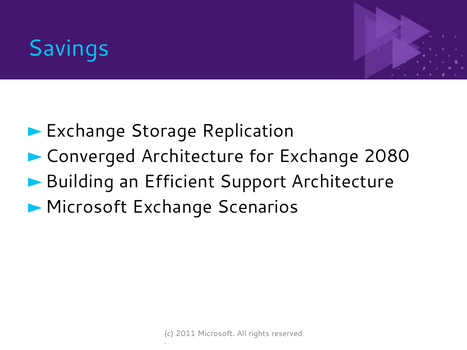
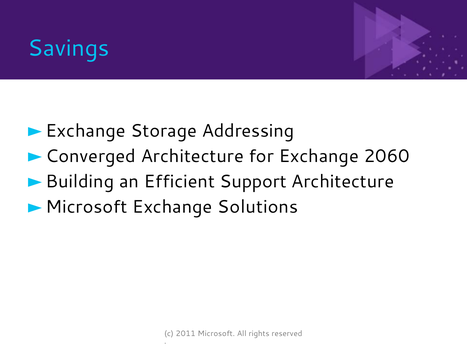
Replication: Replication -> Addressing (248, 131)
2080: 2080 -> 2060 (387, 156)
Scenarios: Scenarios -> Solutions (258, 207)
